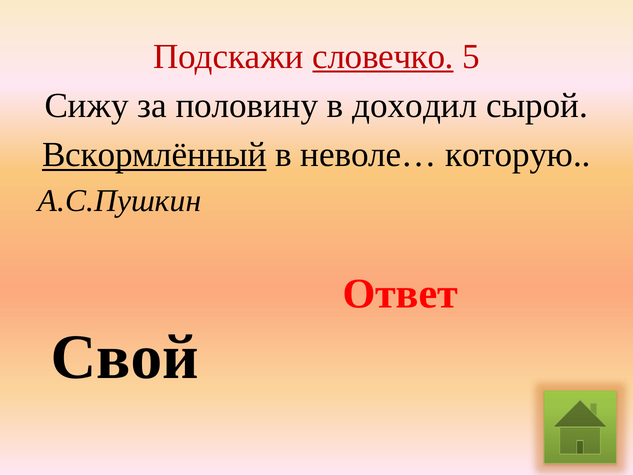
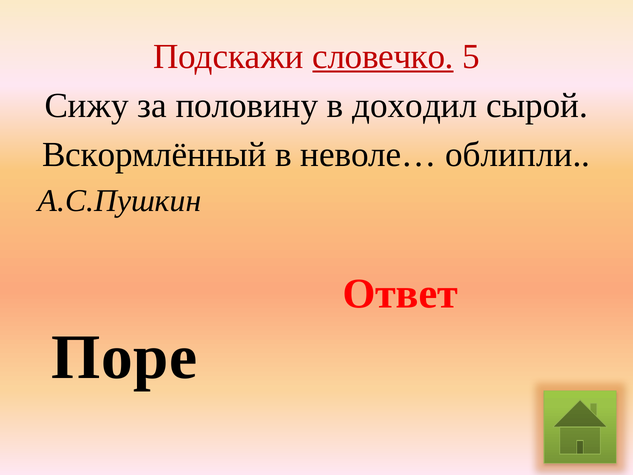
Вскормлённый underline: present -> none (154, 155)
которую: которую -> облипли (518, 155)
Свой: Свой -> Поре (124, 357)
